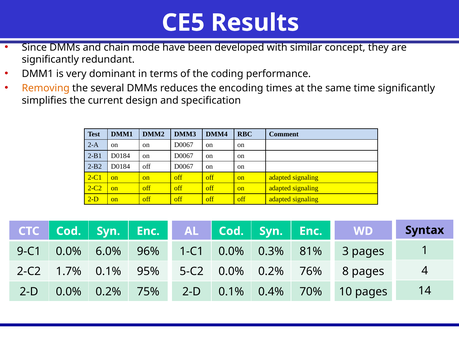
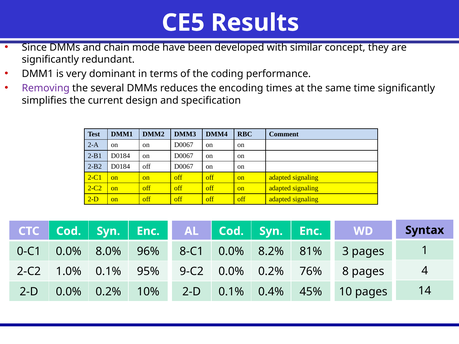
Removing colour: orange -> purple (46, 88)
9-C1: 9-C1 -> 0-C1 (29, 252)
6.0%: 6.0% -> 8.0% (108, 252)
1-C1: 1-C1 -> 8-C1 (192, 252)
0.3%: 0.3% -> 8.2% (271, 252)
1.7%: 1.7% -> 1.0% (69, 272)
5-C2: 5-C2 -> 9-C2 (192, 272)
75%: 75% -> 10% (148, 292)
70%: 70% -> 45% (311, 292)
